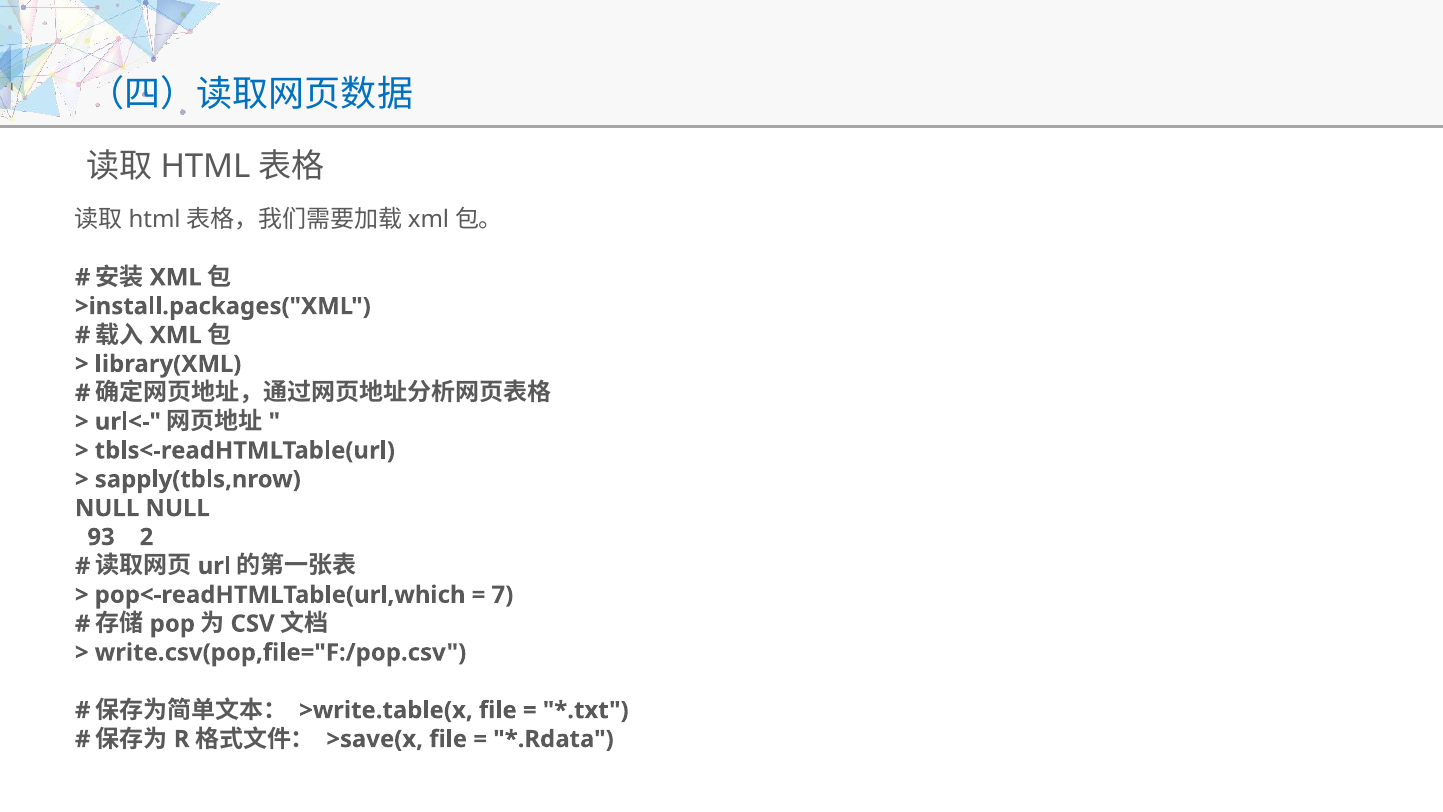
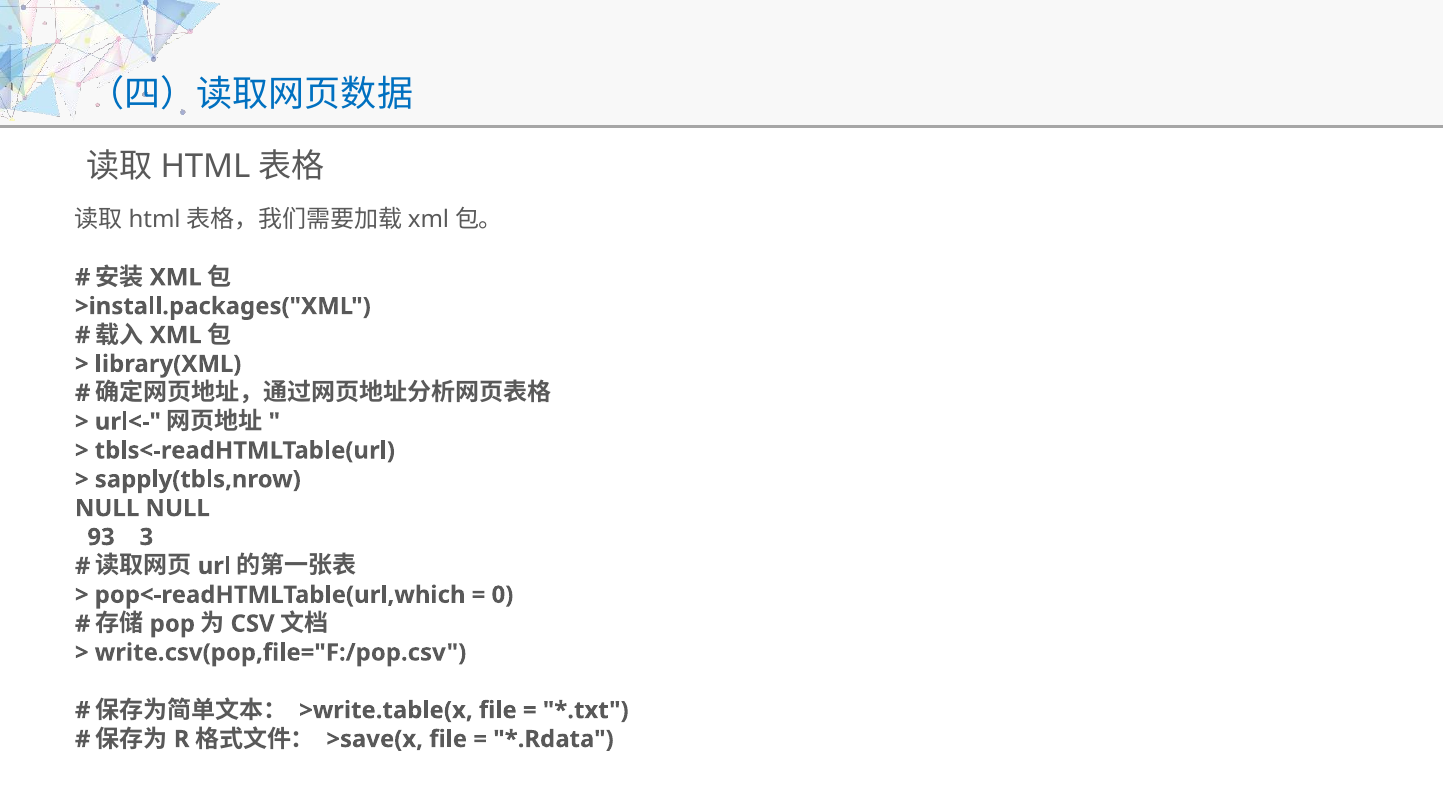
2: 2 -> 3 (146, 537)
7: 7 -> 0 (502, 595)
